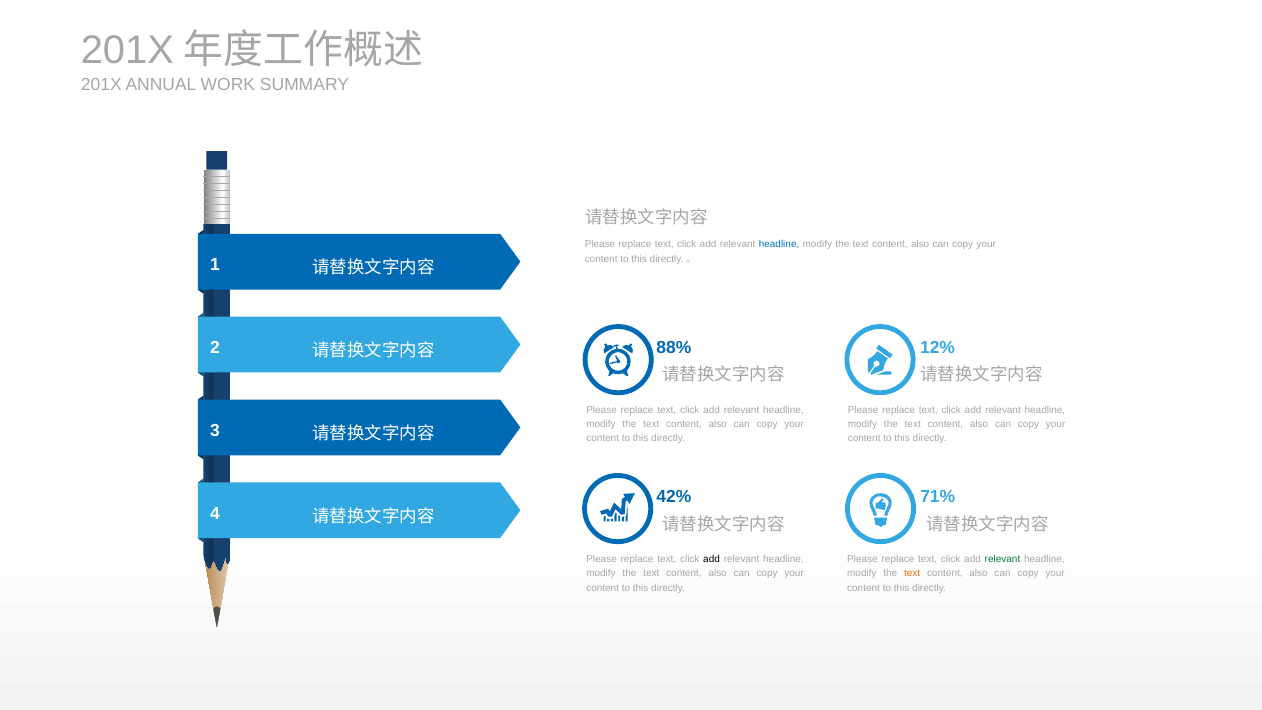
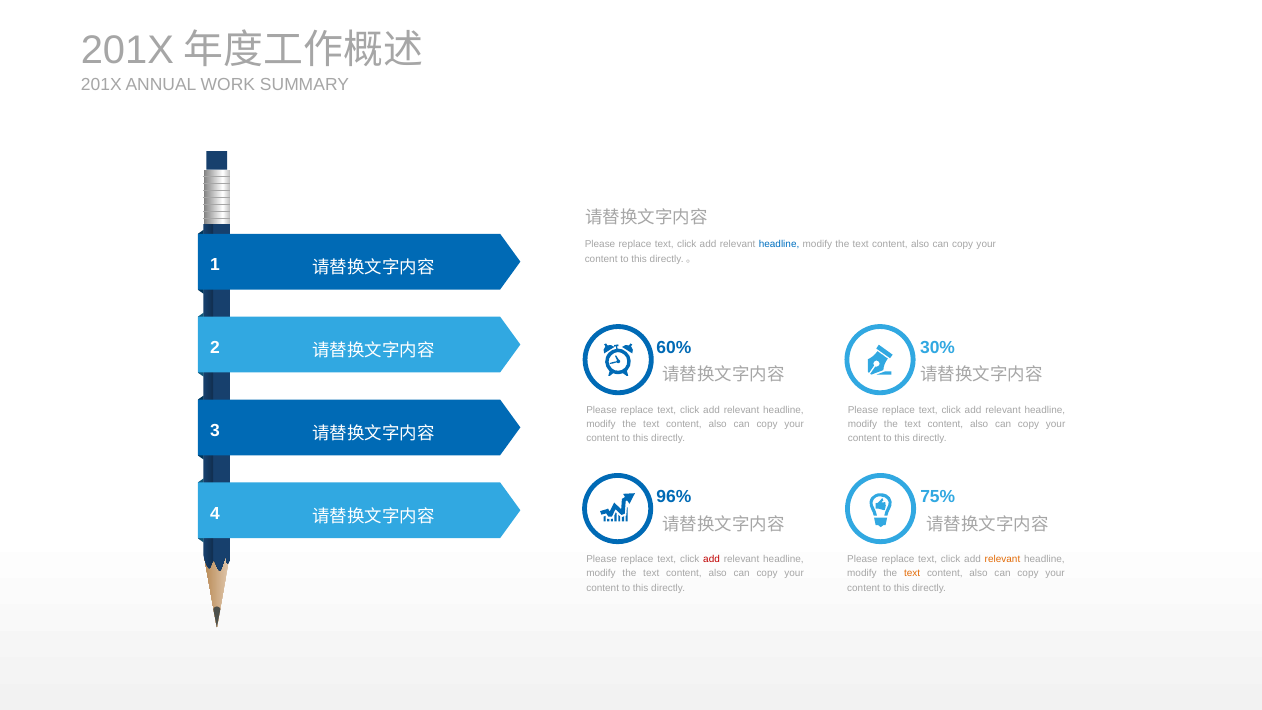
88%: 88% -> 60% (674, 348)
12%: 12% -> 30% (938, 348)
42%: 42% -> 96% (674, 496)
71%: 71% -> 75% (938, 496)
add colour: black -> red (712, 559)
relevant colour: green -> orange (1002, 559)
